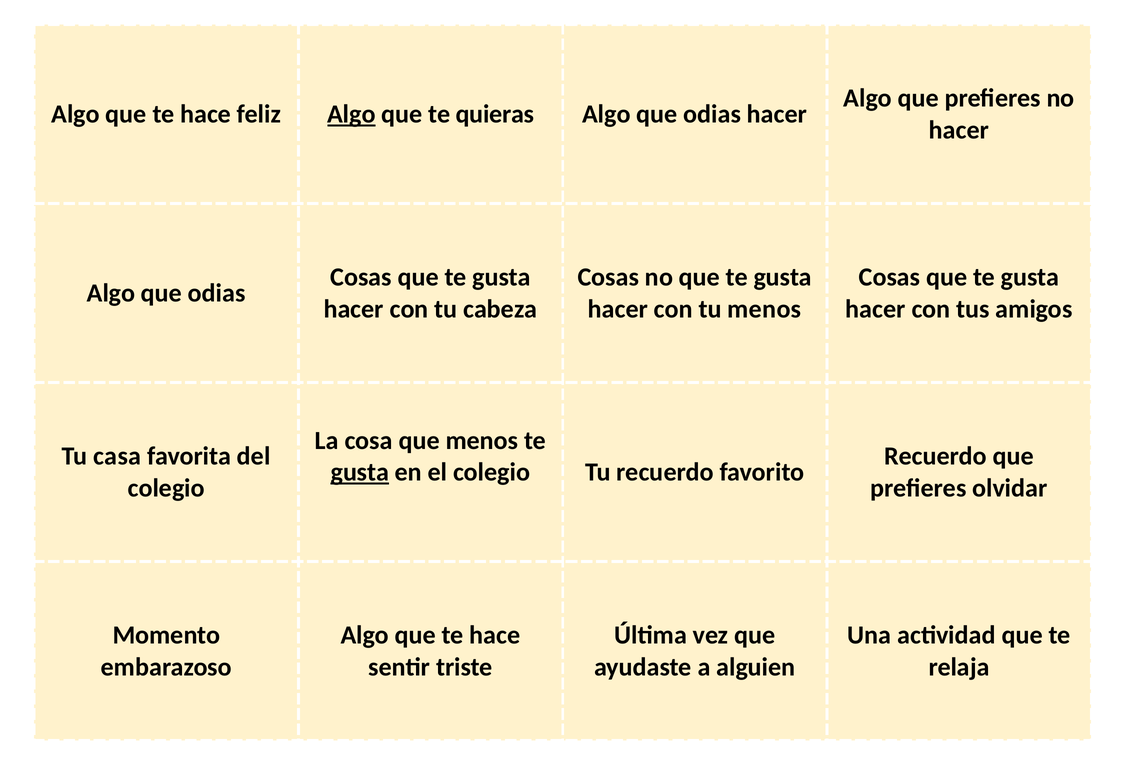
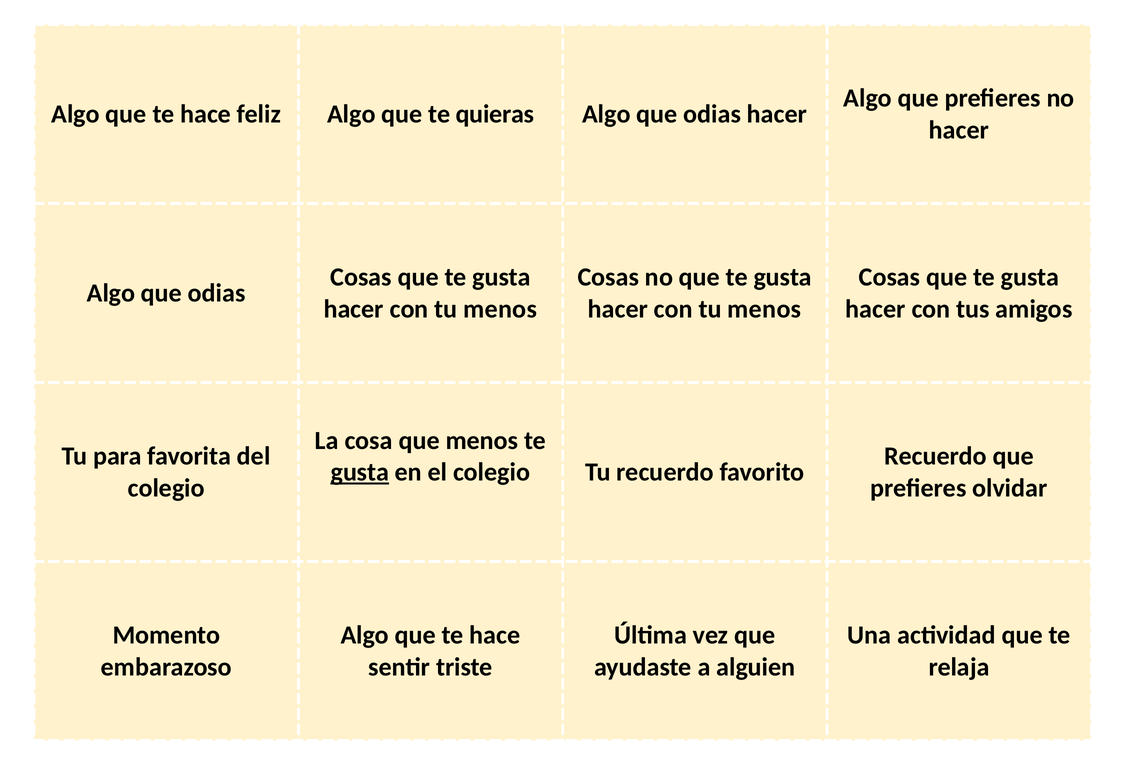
Algo underline: present -> none (351, 114)
cabeza: cabeza -> menos (500, 309)
casa: casa -> para (117, 456)
